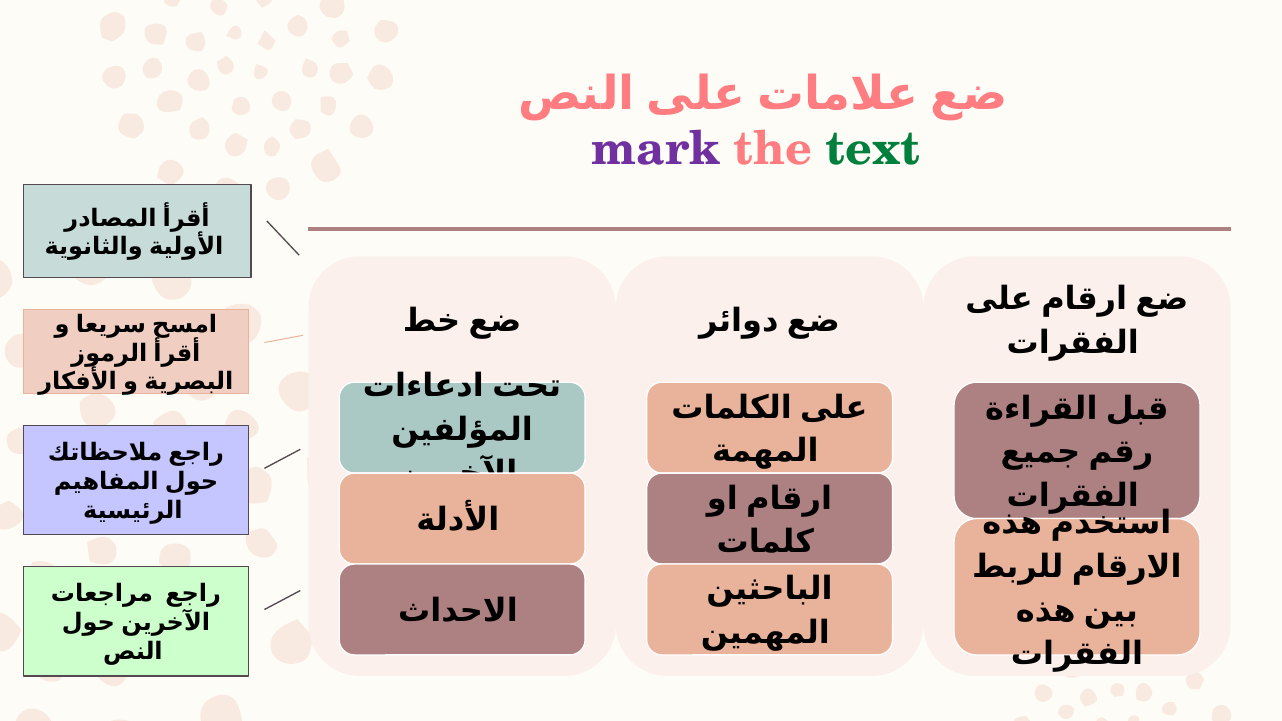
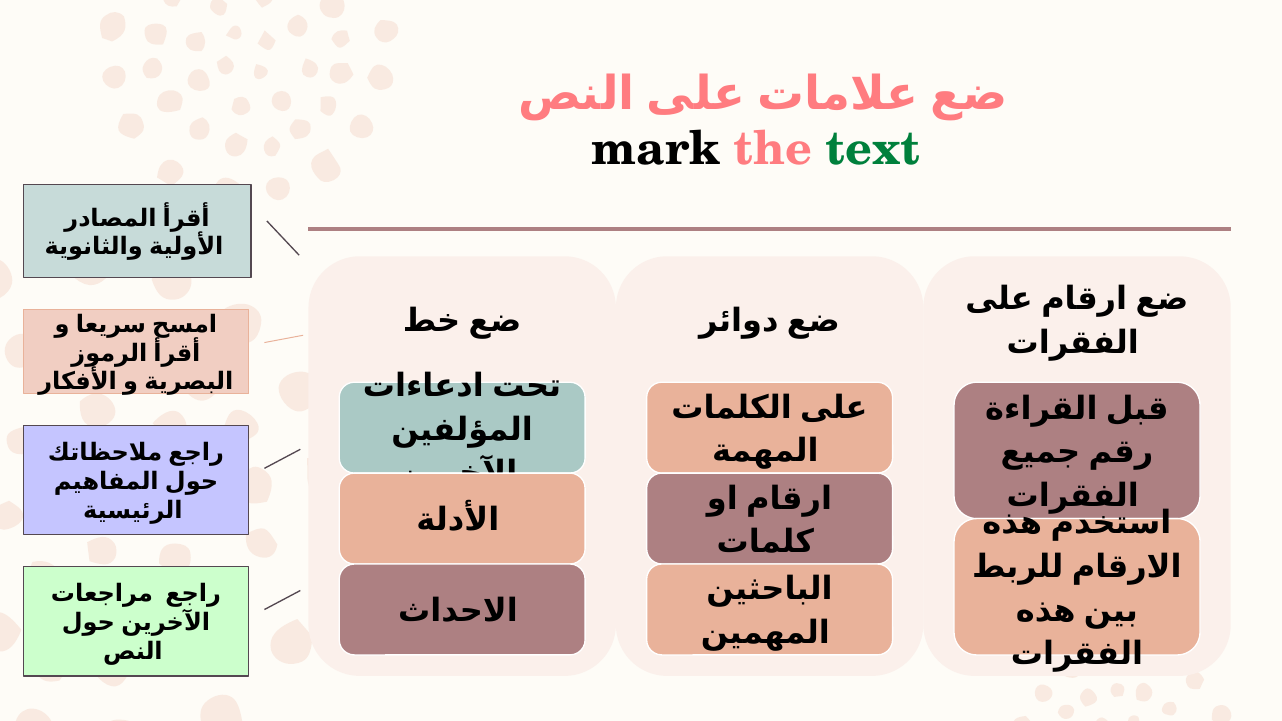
mark colour: purple -> black (656, 149)
